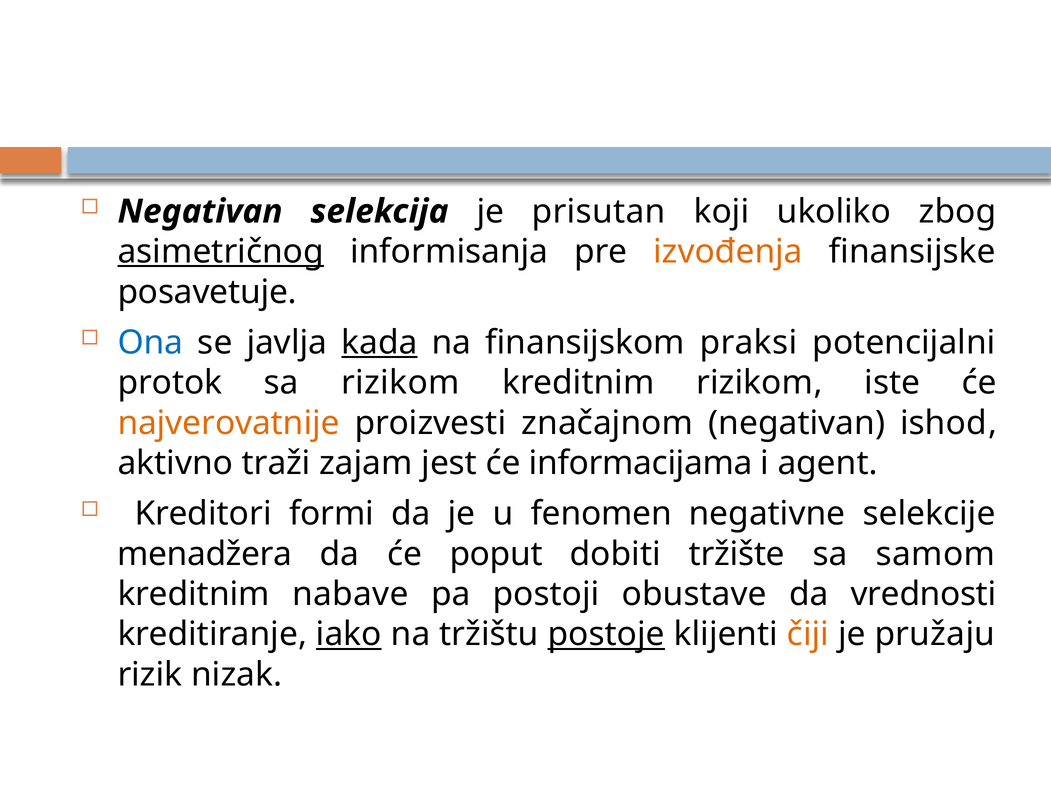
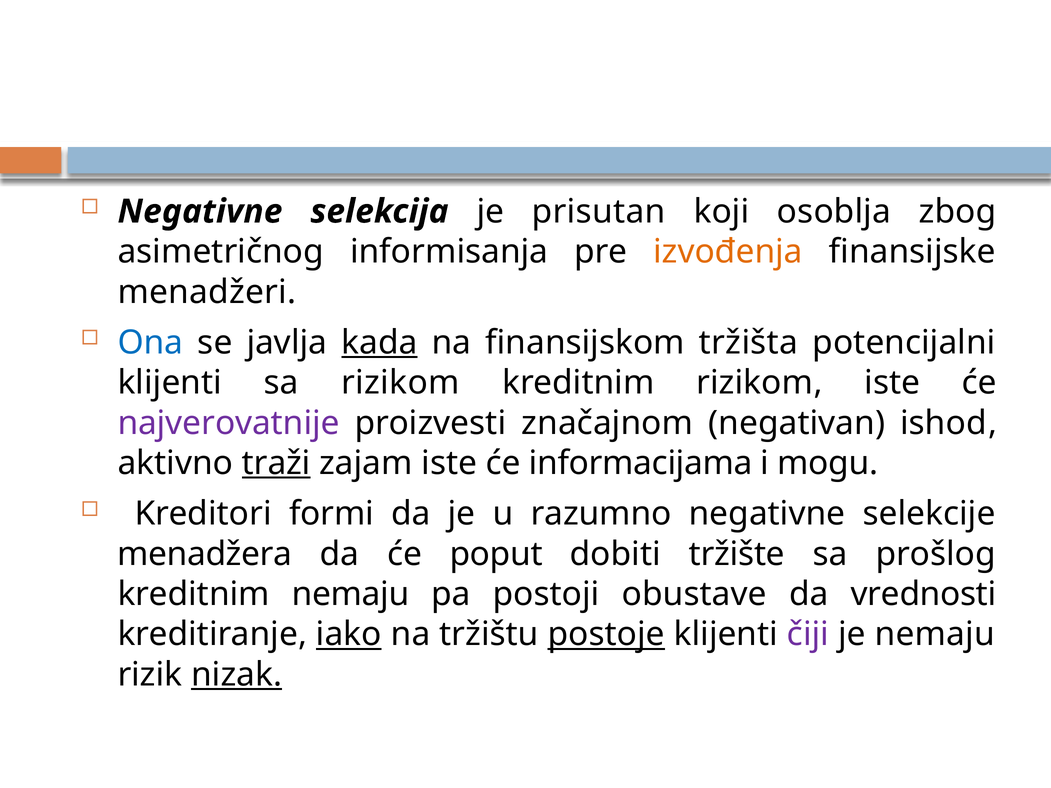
Negativan: Negativan -> Negativne (200, 212)
ukoliko: ukoliko -> osoblja (834, 212)
asimetričnog underline: present -> none (221, 252)
posavetuje: posavetuje -> menadžeri (207, 292)
praksi: praksi -> tržišta (749, 343)
protok: protok -> klijenti (170, 383)
najverovatnije colour: orange -> purple (229, 423)
traži underline: none -> present (276, 463)
zajam jest: jest -> iste (449, 463)
agent: agent -> mogu (828, 463)
fenomen: fenomen -> razumno (601, 514)
samom: samom -> prošlog (936, 554)
kreditnim nabave: nabave -> nemaju (351, 594)
čiji colour: orange -> purple (808, 635)
je pružaju: pružaju -> nemaju (935, 635)
nizak underline: none -> present (237, 675)
